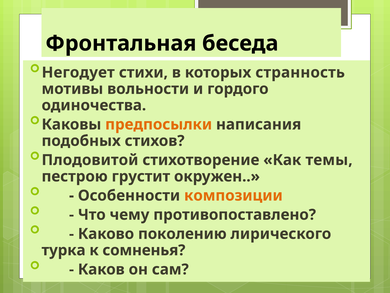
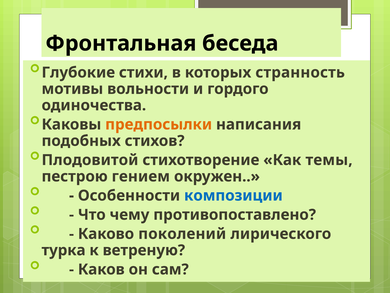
Негодует: Негодует -> Глубокие (78, 72)
грустит: грустит -> гением (141, 176)
композиции colour: orange -> blue (233, 195)
поколению: поколению -> поколений (182, 233)
сомненья: сомненья -> ветреную (144, 250)
